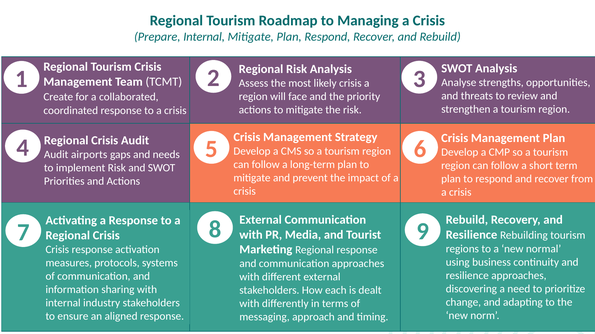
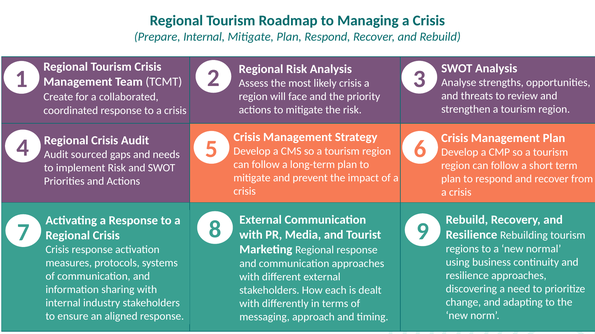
airports: airports -> sourced (89, 155)
